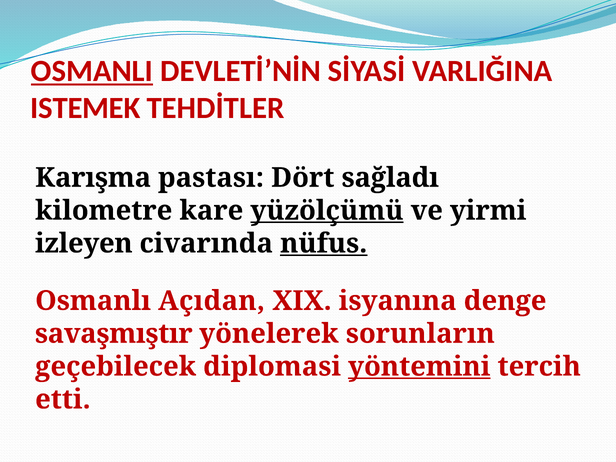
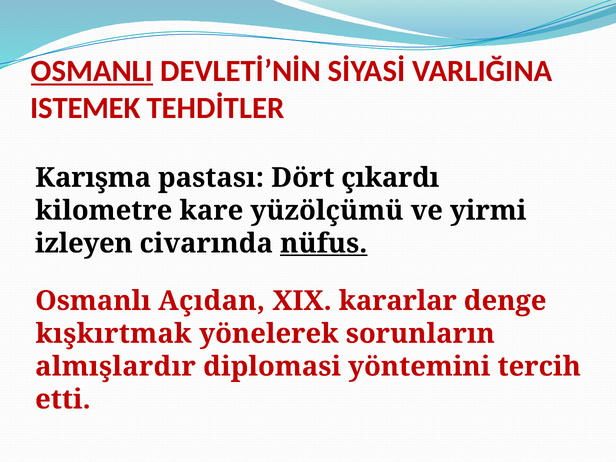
sağladı: sağladı -> çıkardı (390, 178)
yüzölçümü underline: present -> none (327, 211)
isyanına: isyanına -> kararlar (398, 301)
savaşmıştır: savaşmıştır -> kışkırtmak (114, 334)
geçebilecek: geçebilecek -> almışlardır (115, 367)
yöntemini underline: present -> none (419, 367)
